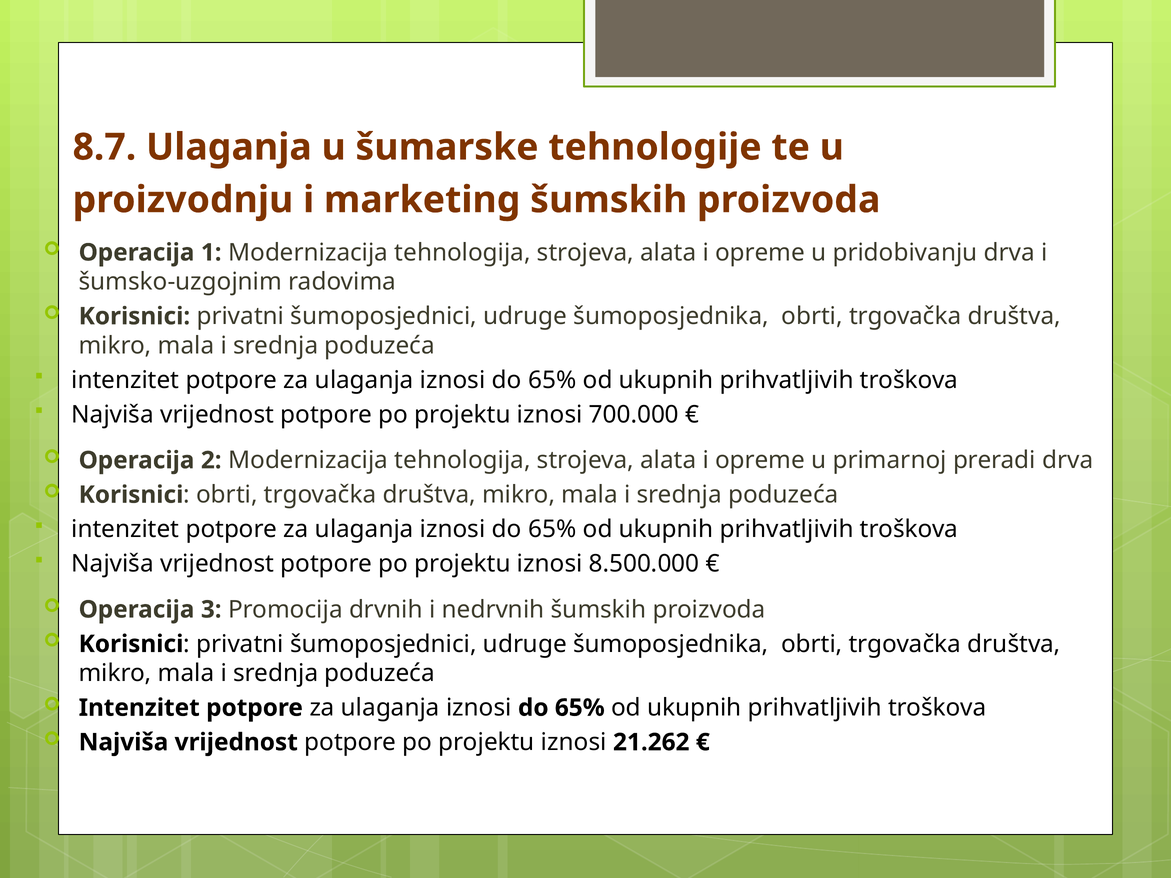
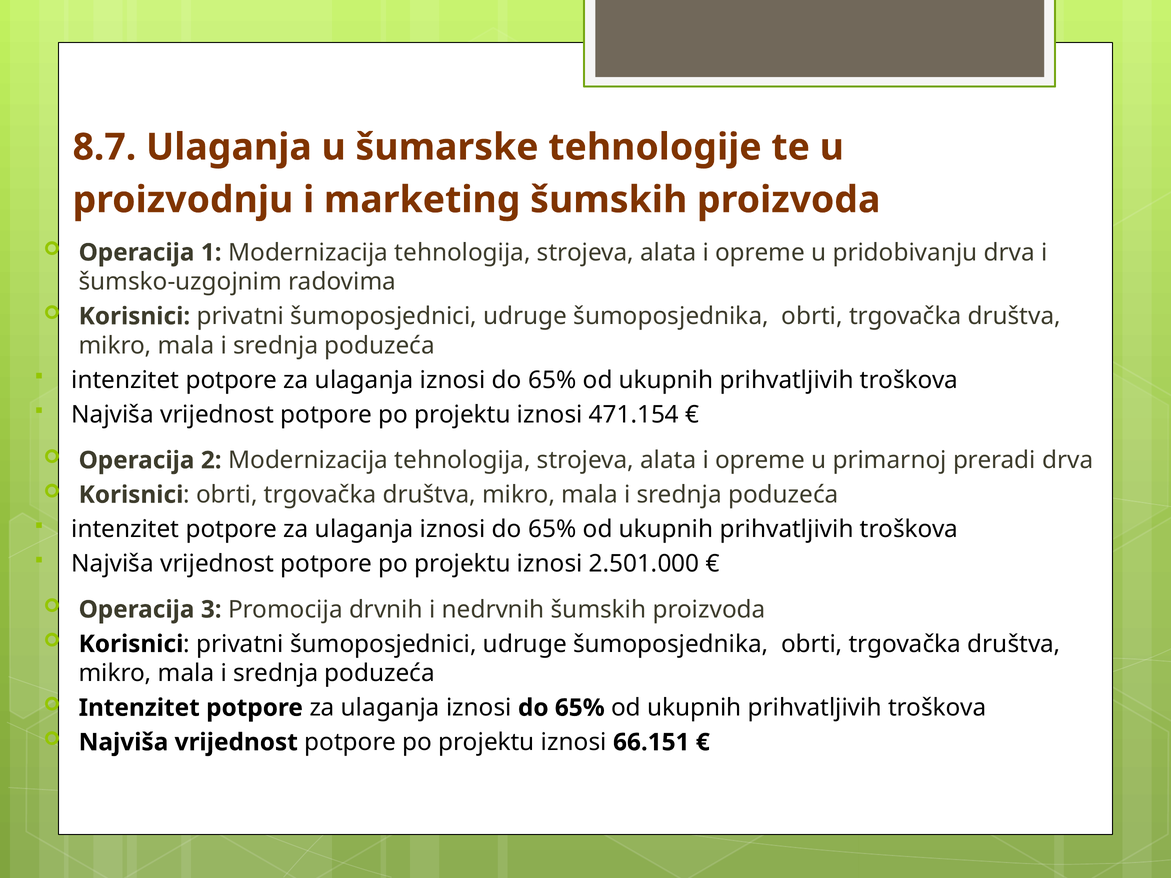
700.000: 700.000 -> 471.154 (634, 415)
8.500.000: 8.500.000 -> 2.501.000 (644, 564)
21.262: 21.262 -> 66.151 (651, 742)
